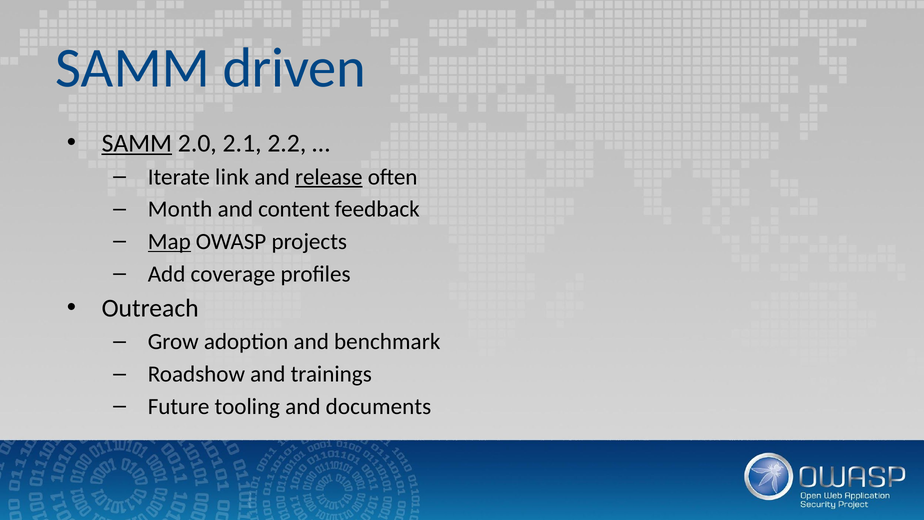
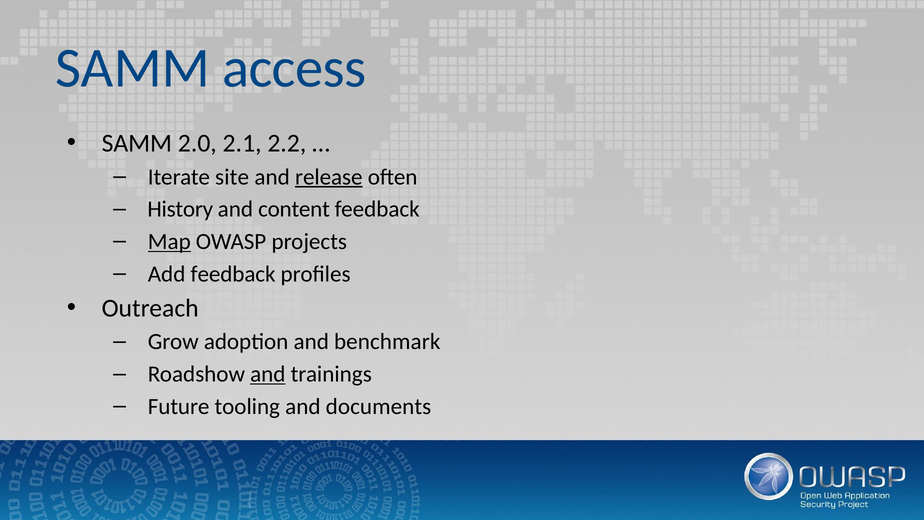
driven: driven -> access (294, 68)
SAMM underline: present -> none (137, 143)
link: link -> site (232, 177)
Month: Month -> History (180, 209)
Add coverage: coverage -> feedback (233, 274)
and underline: none -> present (268, 374)
